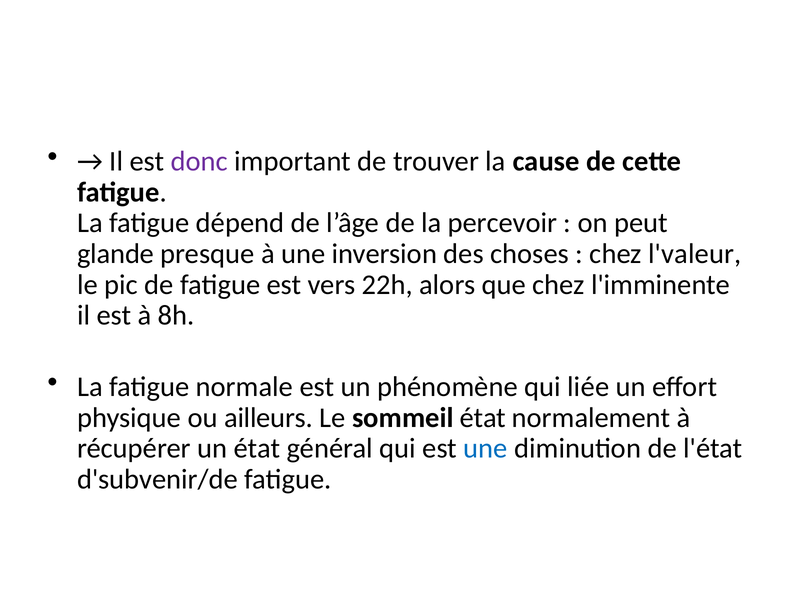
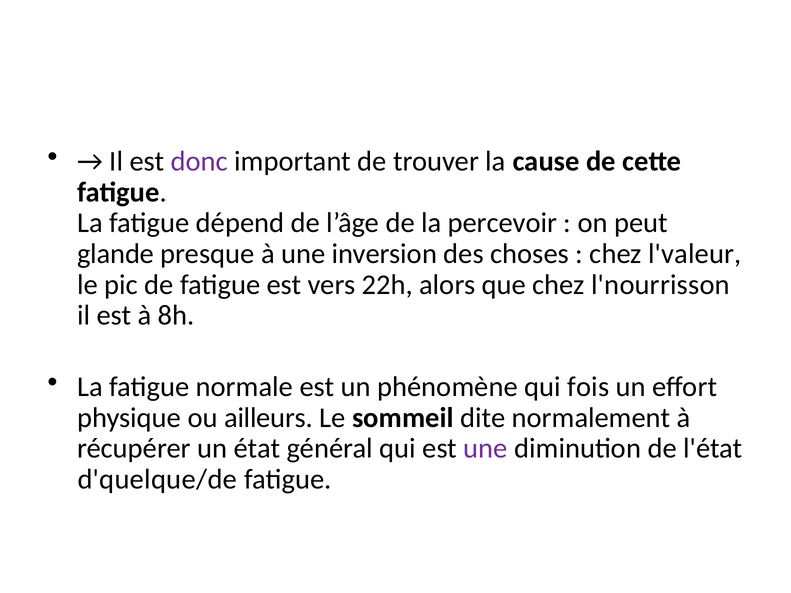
l'imminente: l'imminente -> l'nourrisson (661, 285)
liée: liée -> fois (588, 387)
sommeil état: état -> dite (483, 418)
une colour: blue -> purple (486, 449)
d'subvenir/de: d'subvenir/de -> d'quelque/de (157, 480)
